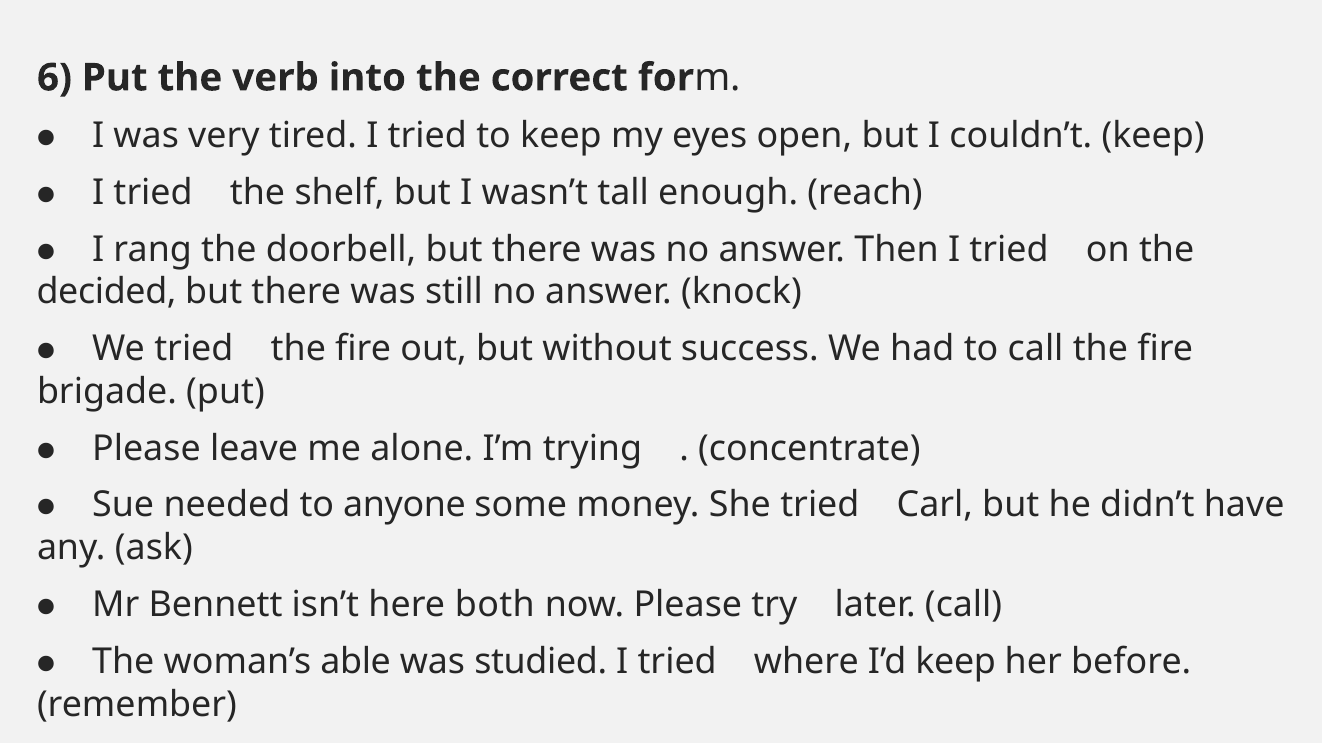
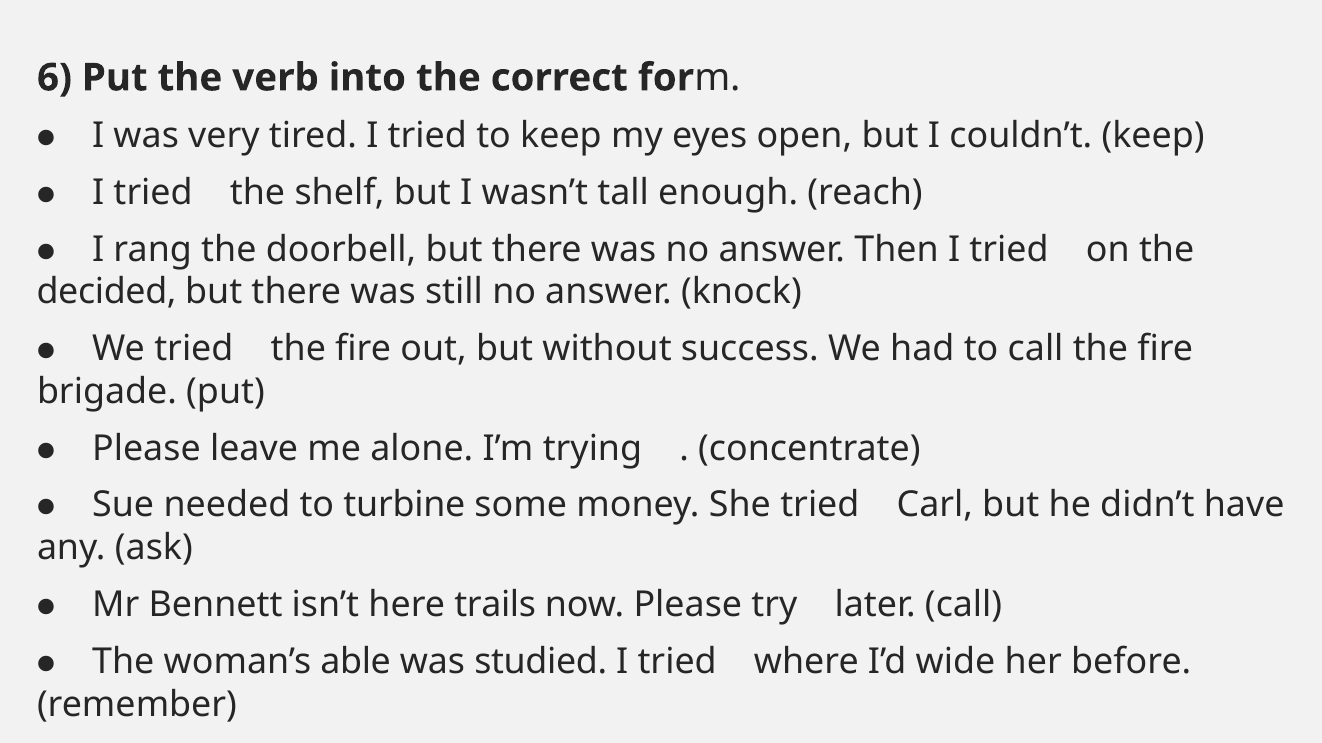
anyone: anyone -> turbine (404, 505)
both: both -> trails (495, 605)
I’d keep: keep -> wide (955, 662)
